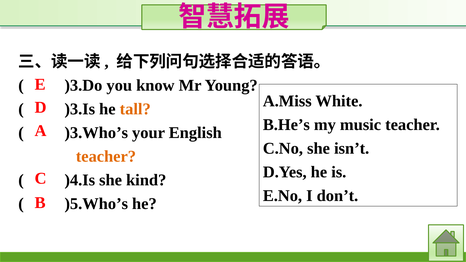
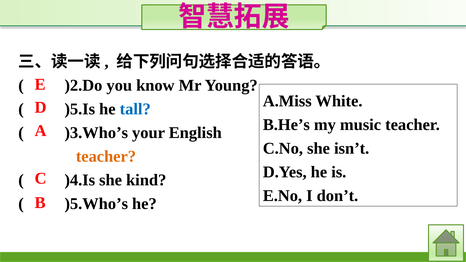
)3.Do: )3.Do -> )2.Do (83, 85)
)3.Is: )3.Is -> )5.Is (80, 109)
tall colour: orange -> blue (135, 109)
